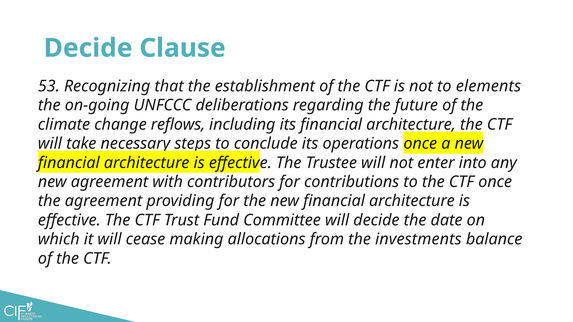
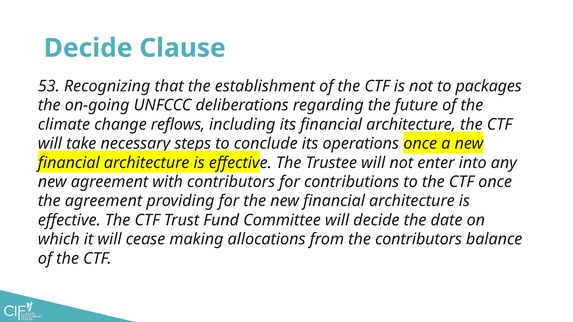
elements: elements -> packages (489, 86)
the investments: investments -> contributors (418, 239)
